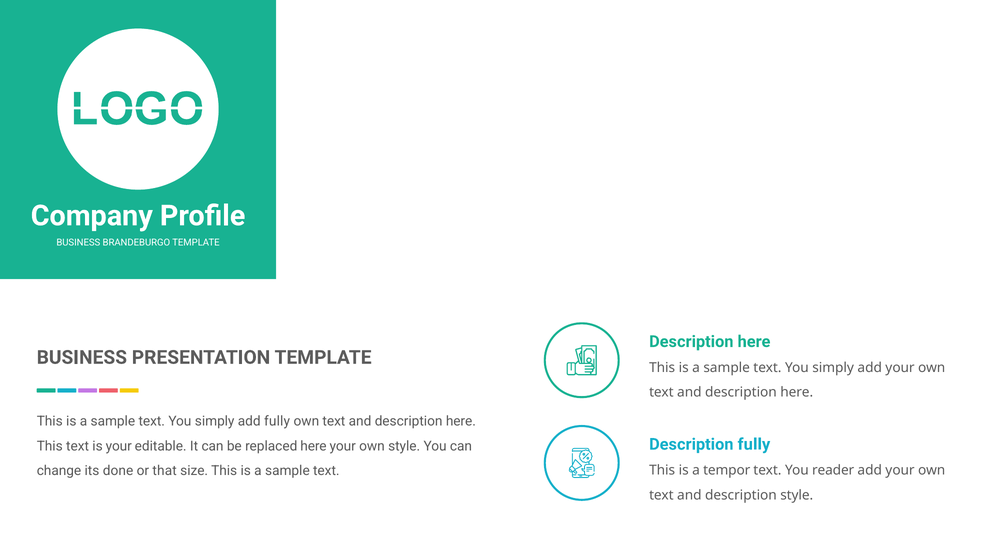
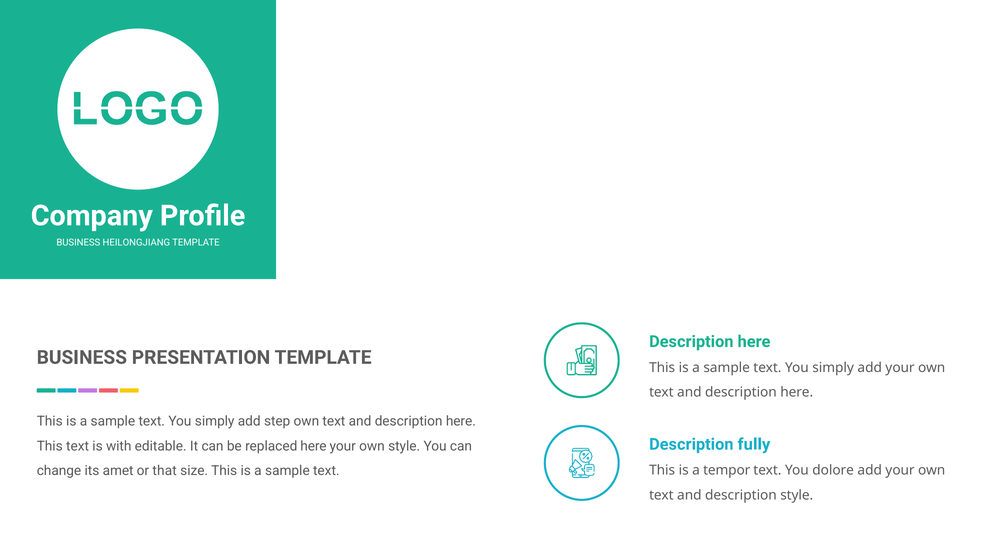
BRANDEBURGO: BRANDEBURGO -> HEILONGJIANG (136, 242)
add fully: fully -> step (277, 421)
is your: your -> with (119, 446)
done: done -> amet (118, 471)
reader: reader -> dolore (833, 470)
